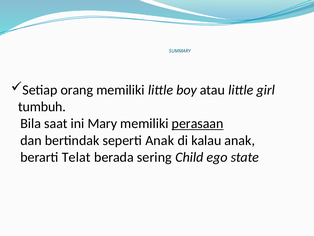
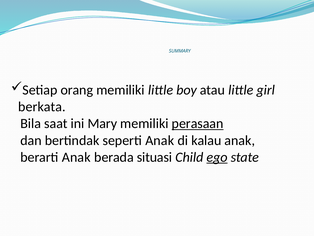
tumbuh: tumbuh -> berkata (42, 107)
berarti Telat: Telat -> Anak (76, 157)
sering: sering -> situasi (154, 157)
ego underline: none -> present (217, 157)
